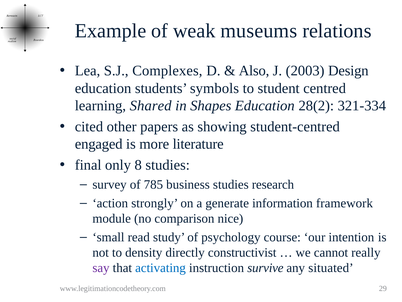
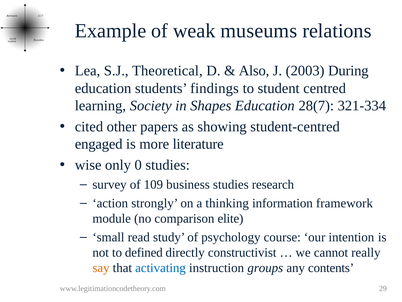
Complexes: Complexes -> Theoretical (167, 71)
Design: Design -> During (348, 71)
symbols: symbols -> findings (214, 88)
Shared: Shared -> Society (151, 106)
28(2: 28(2 -> 28(7 (316, 106)
final: final -> wise (88, 165)
8: 8 -> 0 (138, 165)
785: 785 -> 109 (153, 184)
generate: generate -> thinking (227, 203)
nice: nice -> elite (230, 218)
density: density -> defined (144, 252)
say colour: purple -> orange (101, 268)
survive: survive -> groups (265, 268)
situated: situated -> contents (331, 268)
